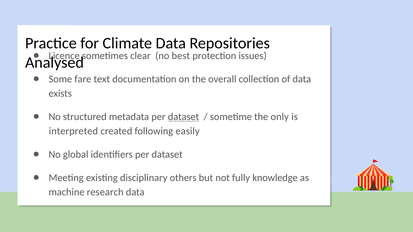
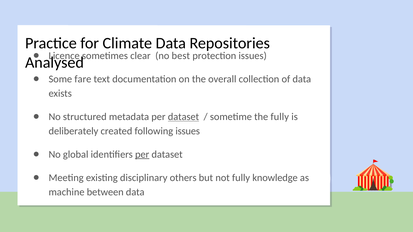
the only: only -> fully (280, 117)
interpreted: interpreted -> deliberately (73, 131)
following easily: easily -> issues (188, 131)
per underline: none -> present (142, 155)
research: research -> between (105, 192)
